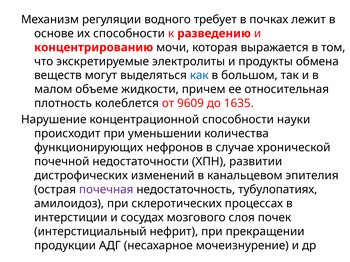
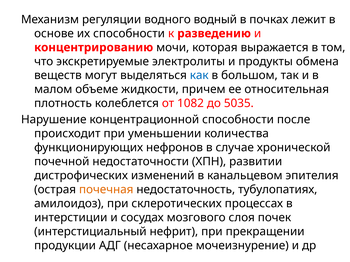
требует: требует -> водный (215, 20)
9609: 9609 -> 1082 (191, 104)
1635: 1635 -> 5035 (239, 104)
науки: науки -> после (294, 120)
почечная colour: purple -> orange (106, 190)
